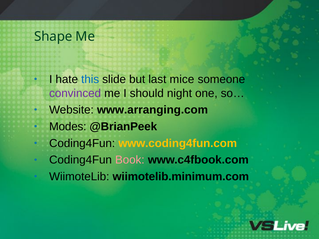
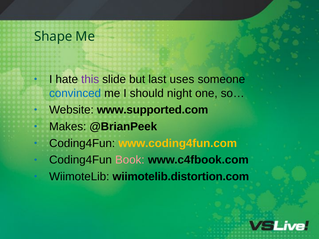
this colour: blue -> purple (90, 79)
mice: mice -> uses (182, 79)
convinced colour: purple -> blue (75, 93)
www.arranging.com: www.arranging.com -> www.supported.com (153, 110)
Modes: Modes -> Makes (68, 127)
wiimotelib.minimum.com: wiimotelib.minimum.com -> wiimotelib.distortion.com (181, 177)
